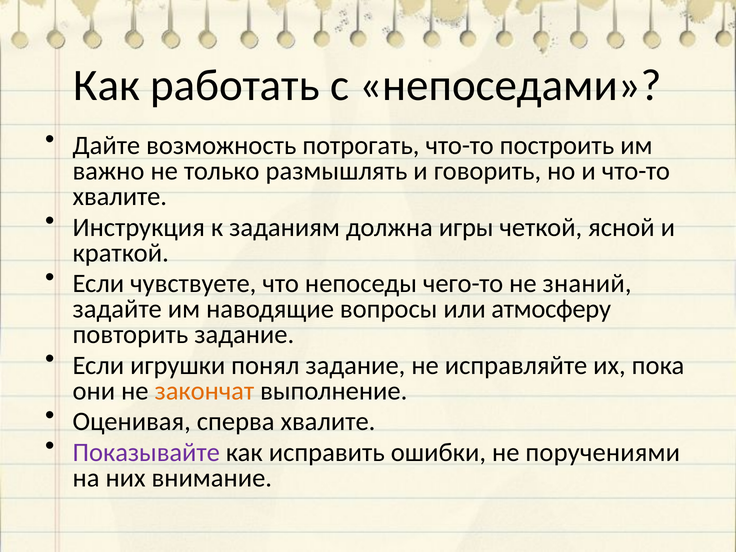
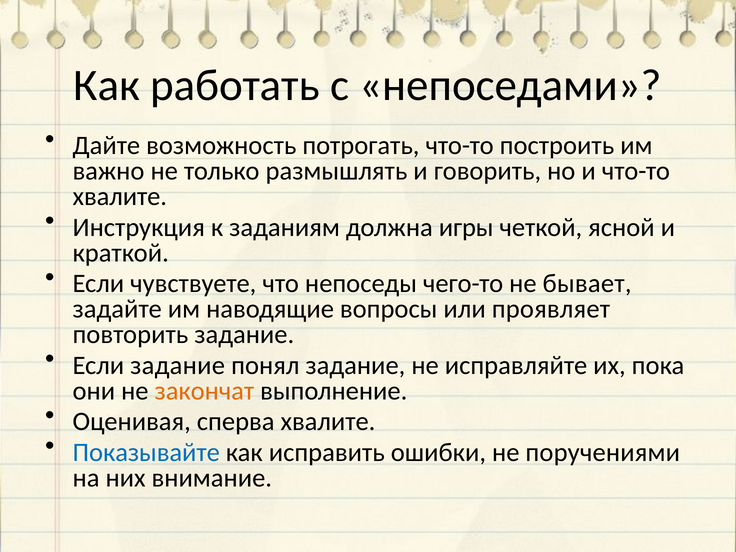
знаний: знаний -> бывает (587, 284)
атмосферу: атмосферу -> проявляет (551, 309)
Если игрушки: игрушки -> задание (178, 365)
Показывайте colour: purple -> blue (146, 452)
